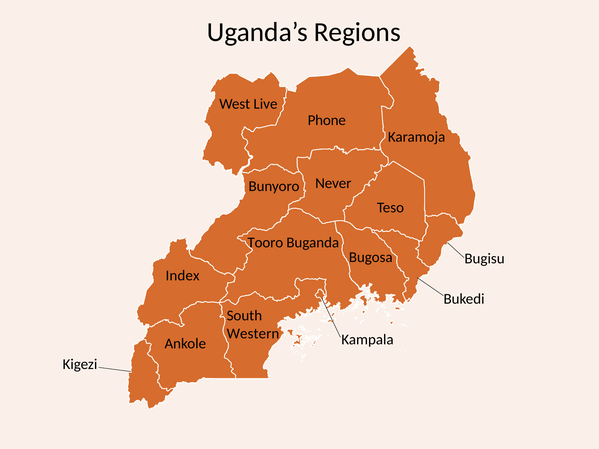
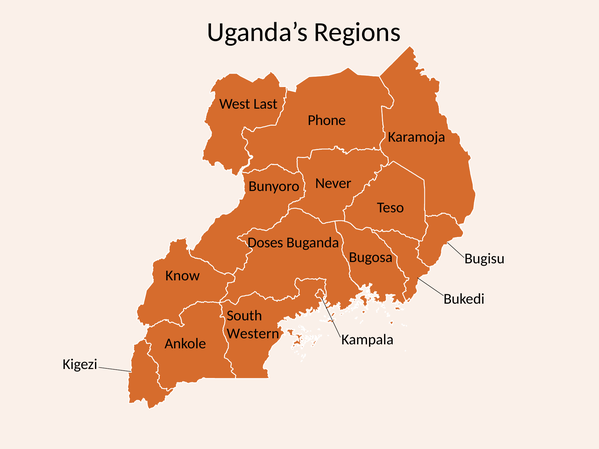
Live: Live -> Last (266, 104)
Tooro: Tooro -> Doses (265, 243)
Index: Index -> Know (183, 276)
